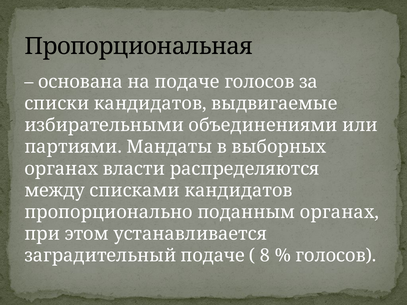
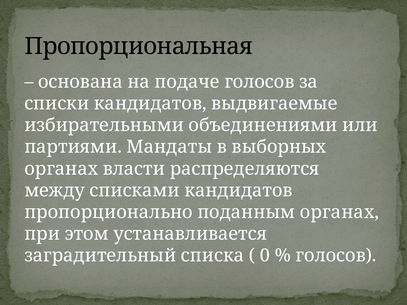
заградительный подаче: подаче -> списка (213, 256)
8: 8 -> 0 (265, 256)
